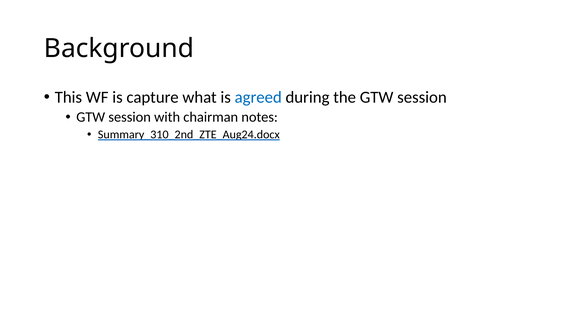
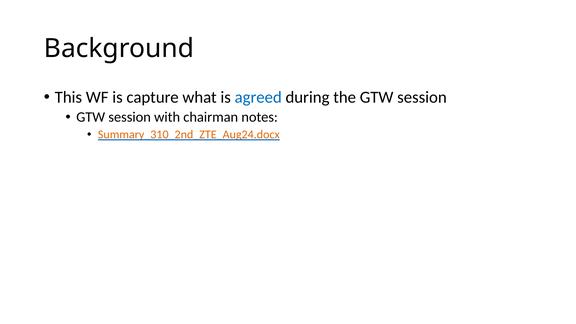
Summary_310_2nd_ZTE_Aug24.docx colour: black -> orange (189, 135)
